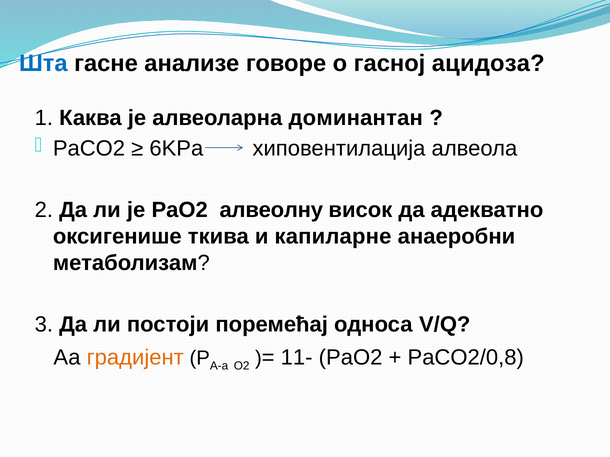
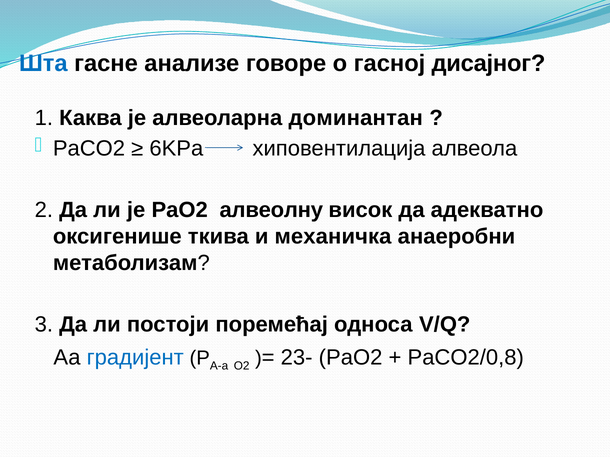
ацидоза: ацидоза -> дисајног (488, 64)
капиларне: капиларне -> механичка (333, 237)
градијент colour: orange -> blue (135, 358)
11-: 11- -> 23- (297, 358)
